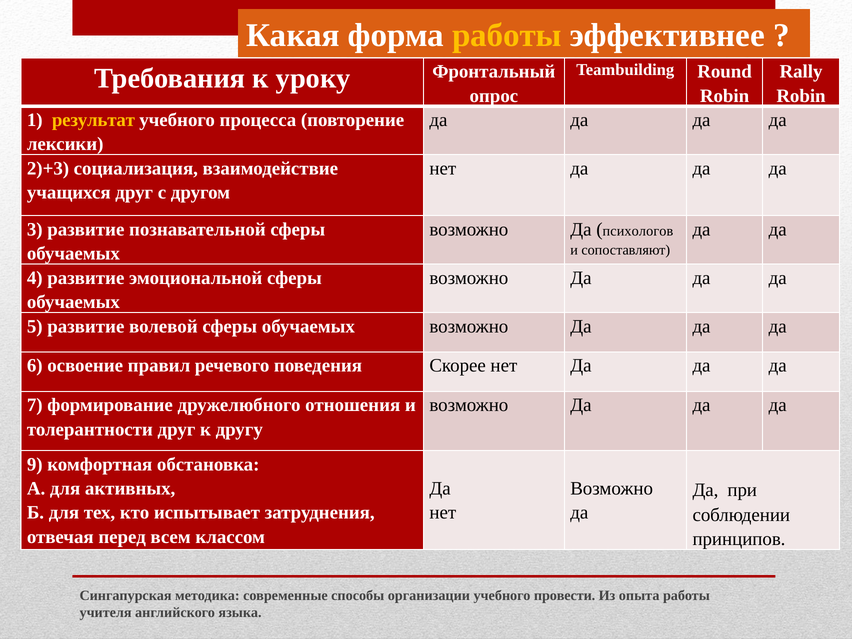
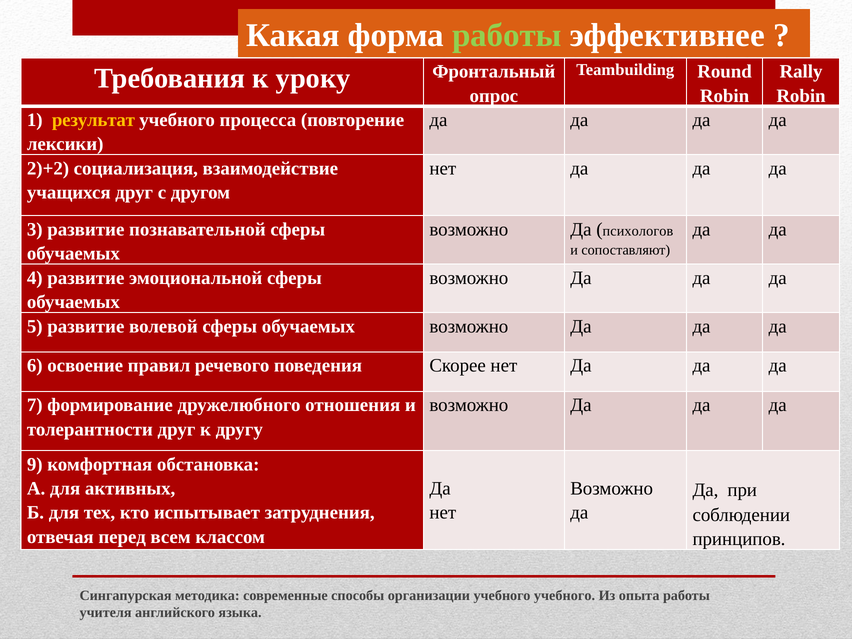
работы colour: yellow -> light green (507, 35)
2)+3: 2)+3 -> 2)+2 (48, 168)
учебного провести: провести -> учебного (565, 596)
